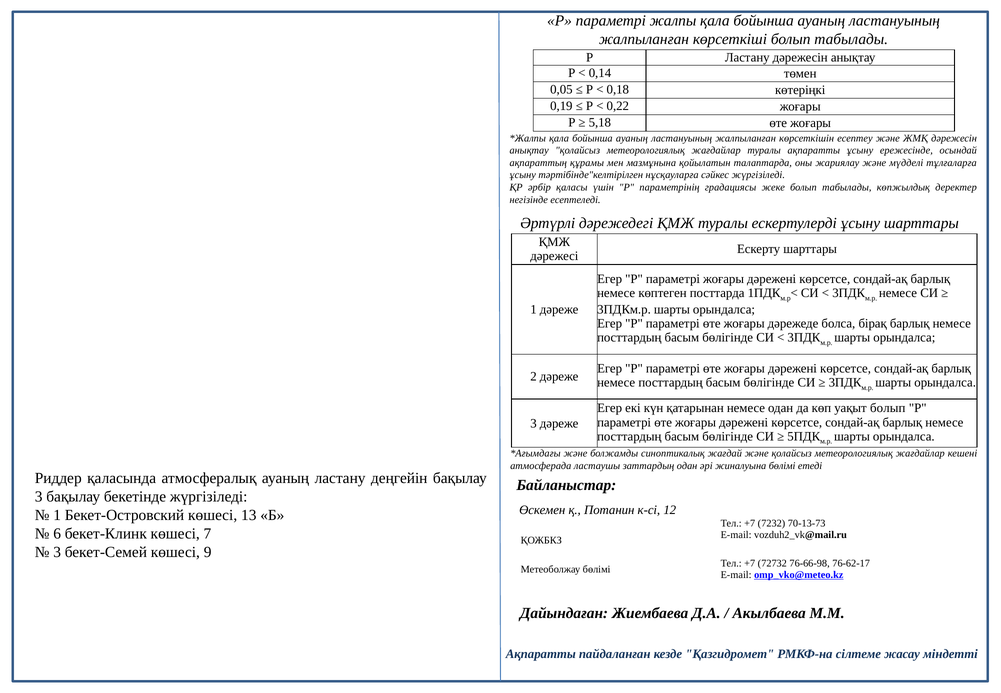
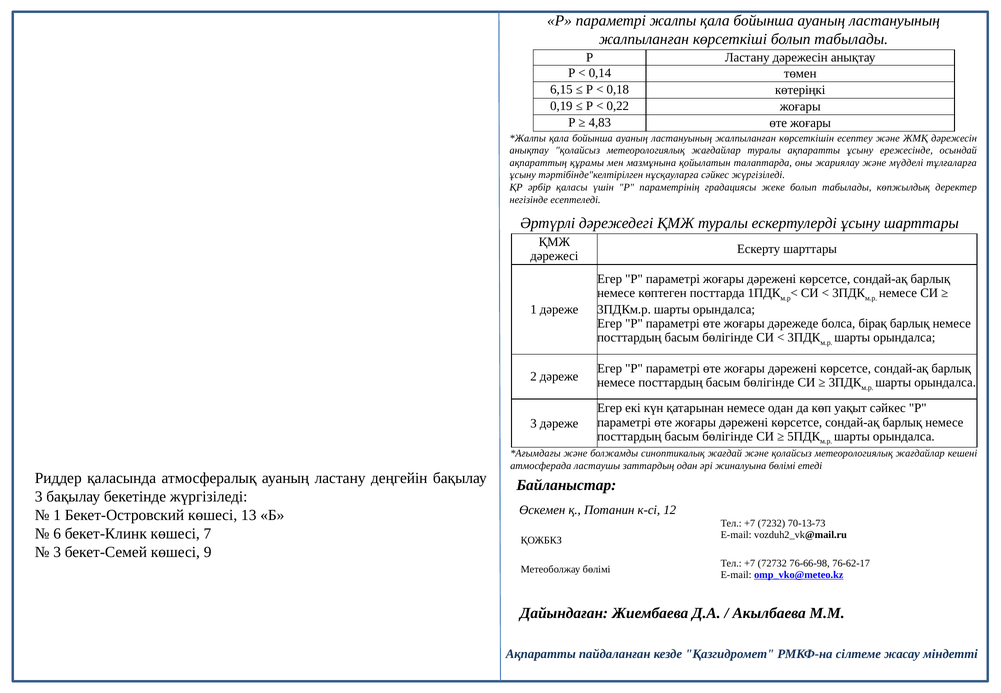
0,05: 0,05 -> 6,15 (561, 90)
5,18: 5,18 -> 4,83 (600, 123)
уақыт болып: болып -> сәйкес (888, 408)
